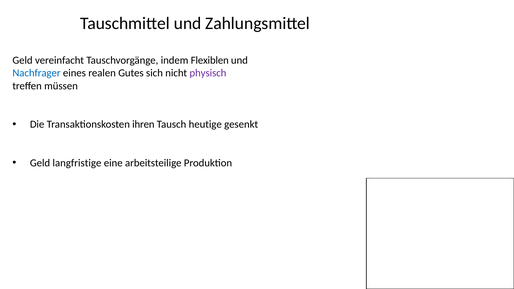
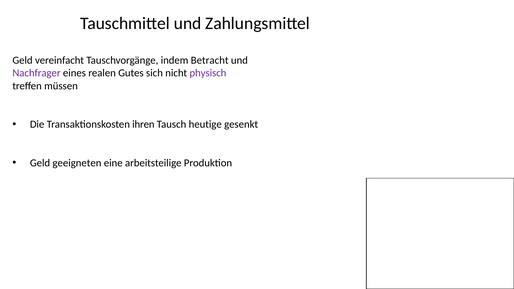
Flexiblen: Flexiblen -> Betracht (210, 60)
Nachfrager colour: blue -> purple (37, 73)
langfristige: langfristige -> geeigneten (77, 163)
